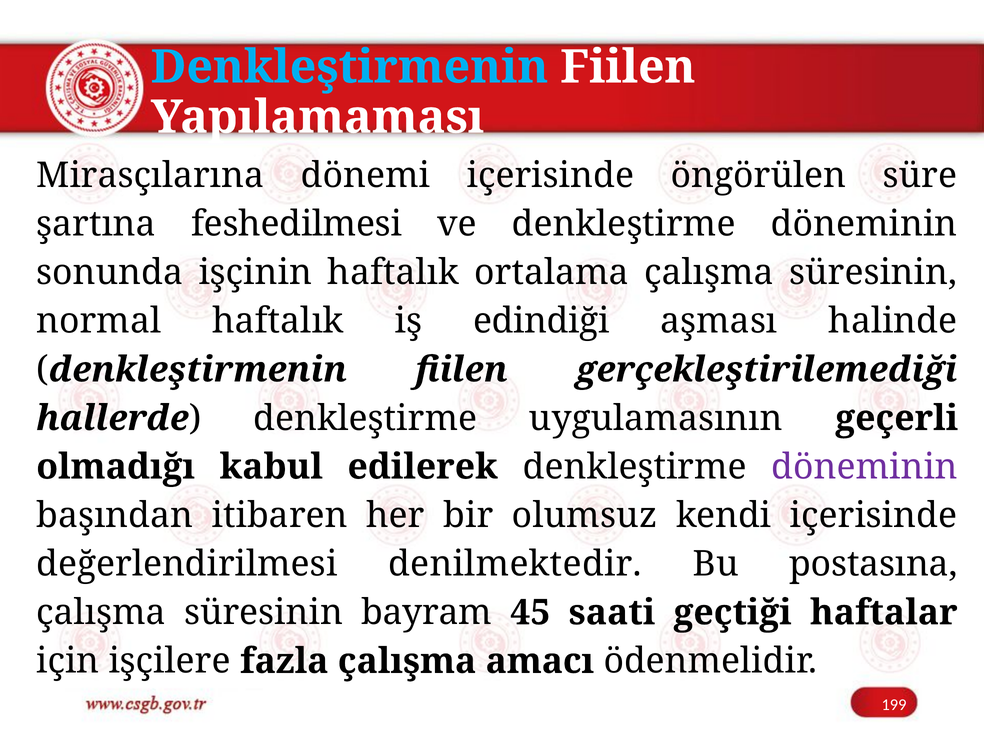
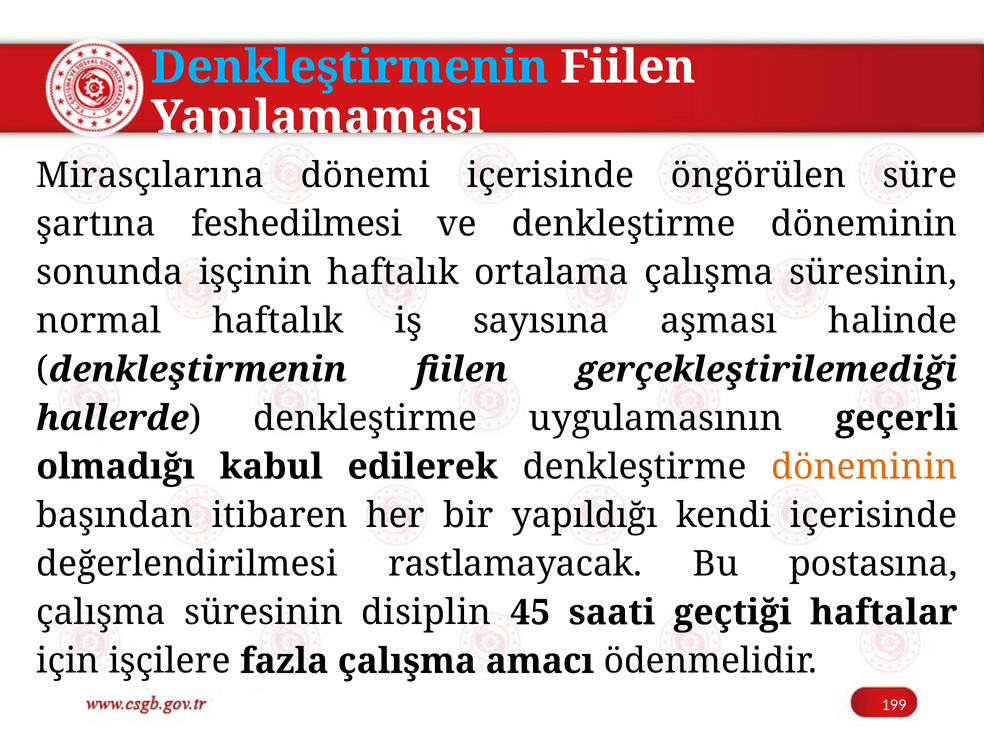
edindiği: edindiği -> sayısına (541, 321)
döneminin colour: purple -> orange (865, 467)
olumsuz: olumsuz -> yapıldığı (585, 515)
denilmektedir: denilmektedir -> rastlamayacak (515, 564)
bayram: bayram -> disiplin (426, 613)
